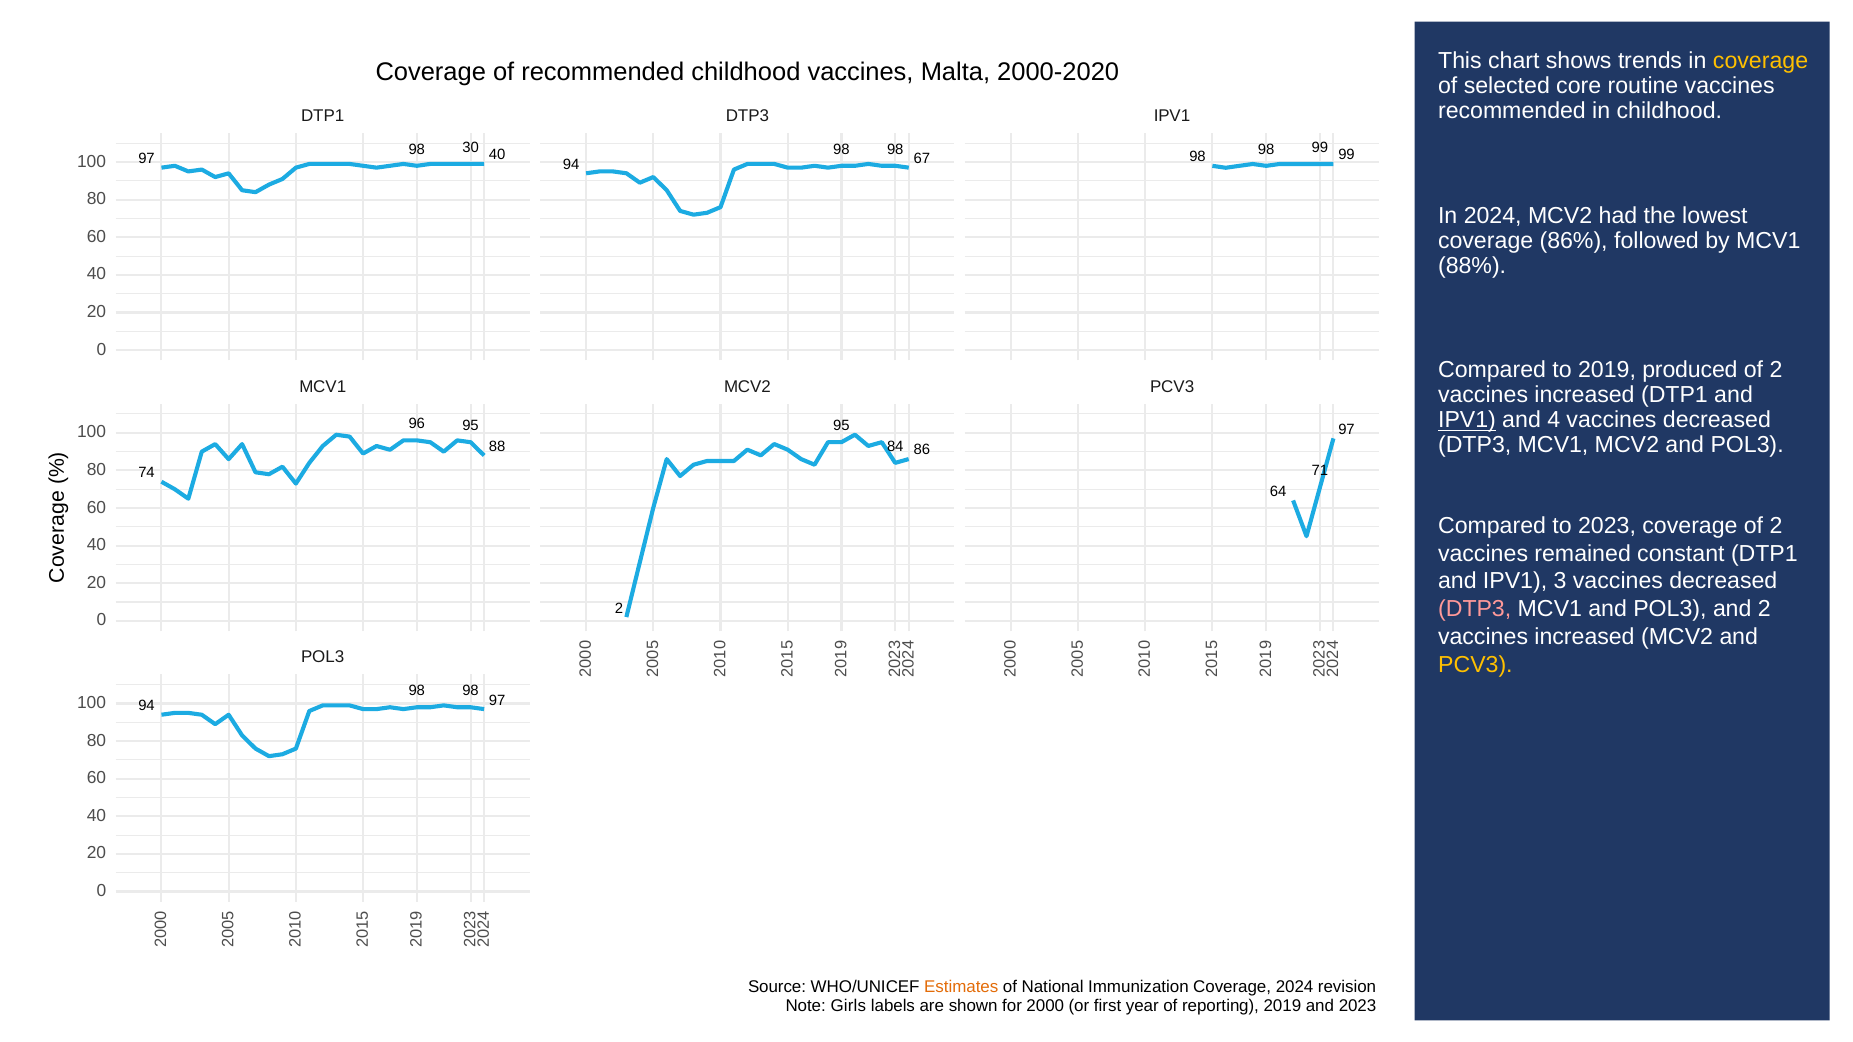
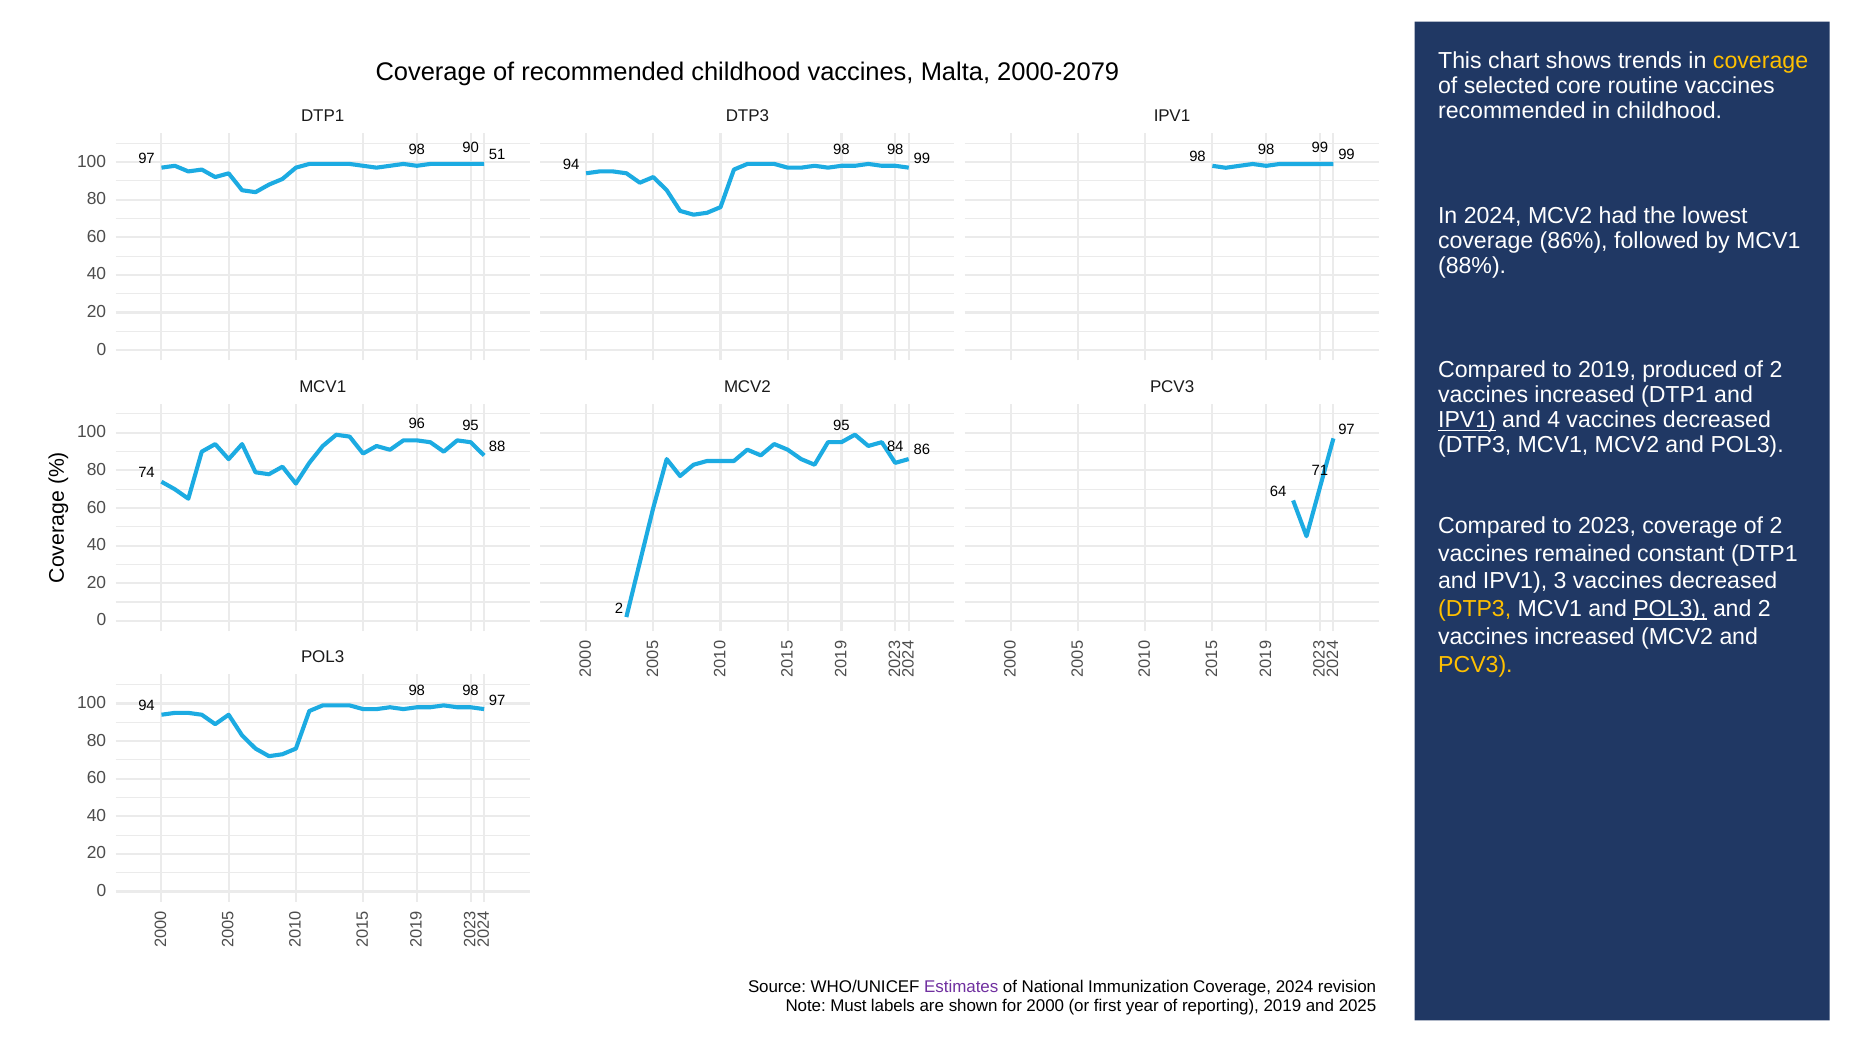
2000-2020: 2000-2020 -> 2000-2079 (1058, 72)
30: 30 -> 90 (471, 147)
97 40: 40 -> 51 (497, 155)
94 67: 67 -> 99 (922, 159)
DTP3 colour: pink -> yellow (1475, 609)
POL3 underline: none -> present (1670, 609)
Estimates colour: orange -> purple (961, 987)
Girls: Girls -> Must (848, 1006)
and 2023: 2023 -> 2025 (1358, 1006)
